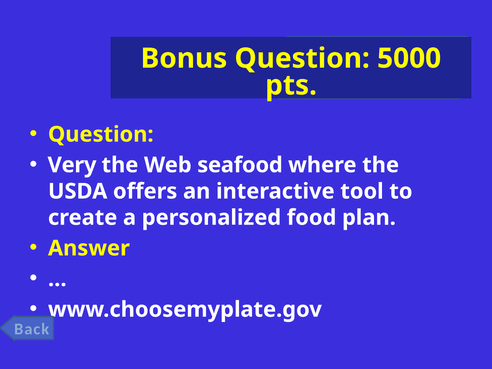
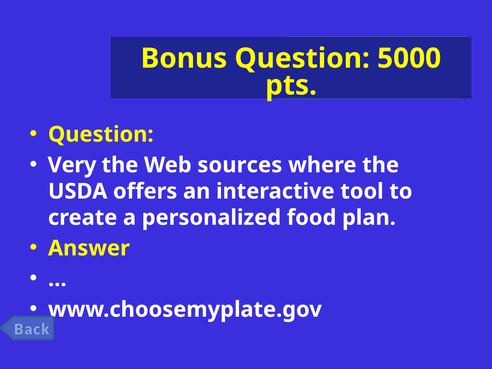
seafood: seafood -> sources (240, 165)
